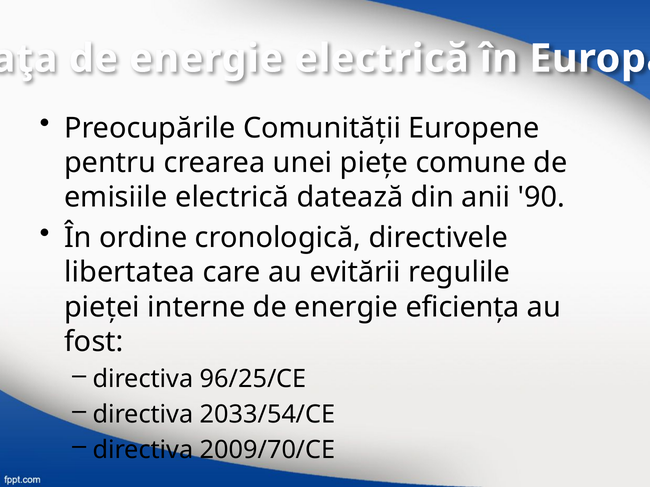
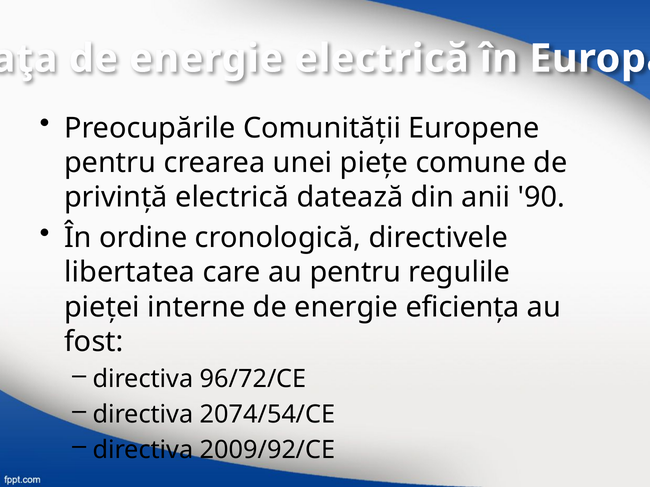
emisiile: emisiile -> privinţă (116, 197)
au evitării: evitării -> pentru (355, 273)
96/25/CE: 96/25/CE -> 96/72/CE (253, 379)
2033/54/CE: 2033/54/CE -> 2074/54/CE (268, 415)
2009/70/CE: 2009/70/CE -> 2009/92/CE (268, 450)
